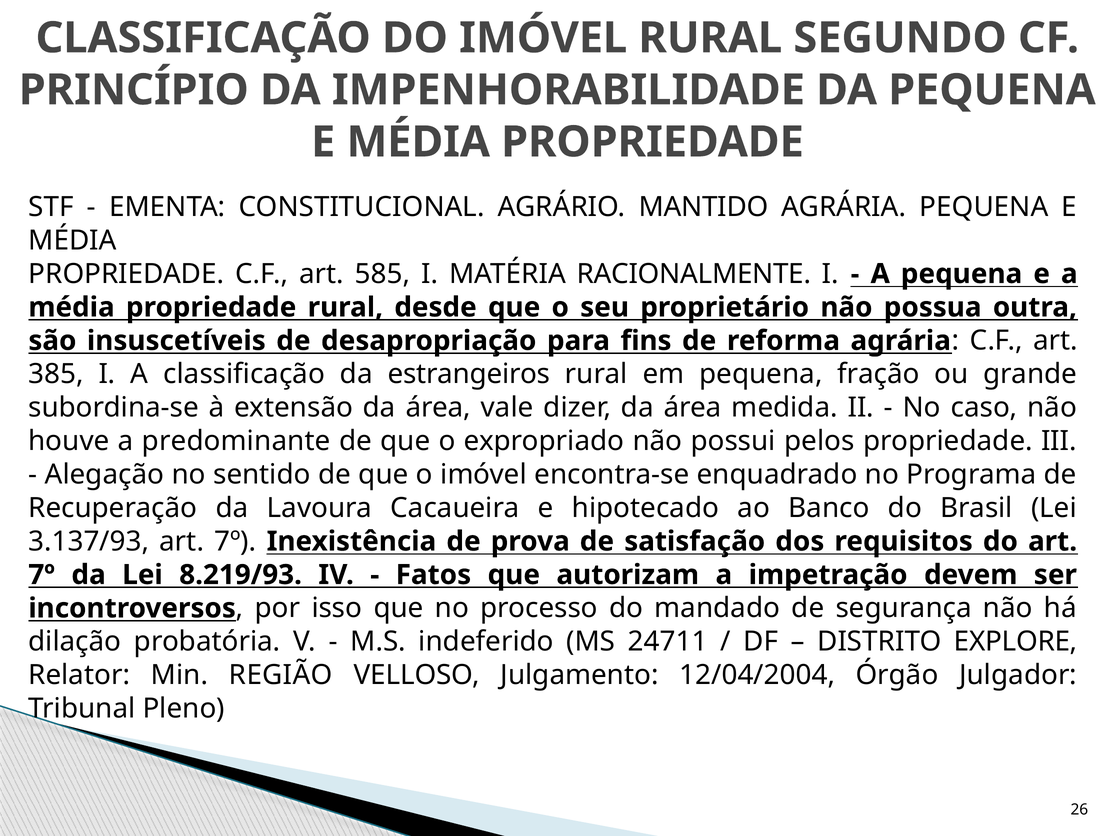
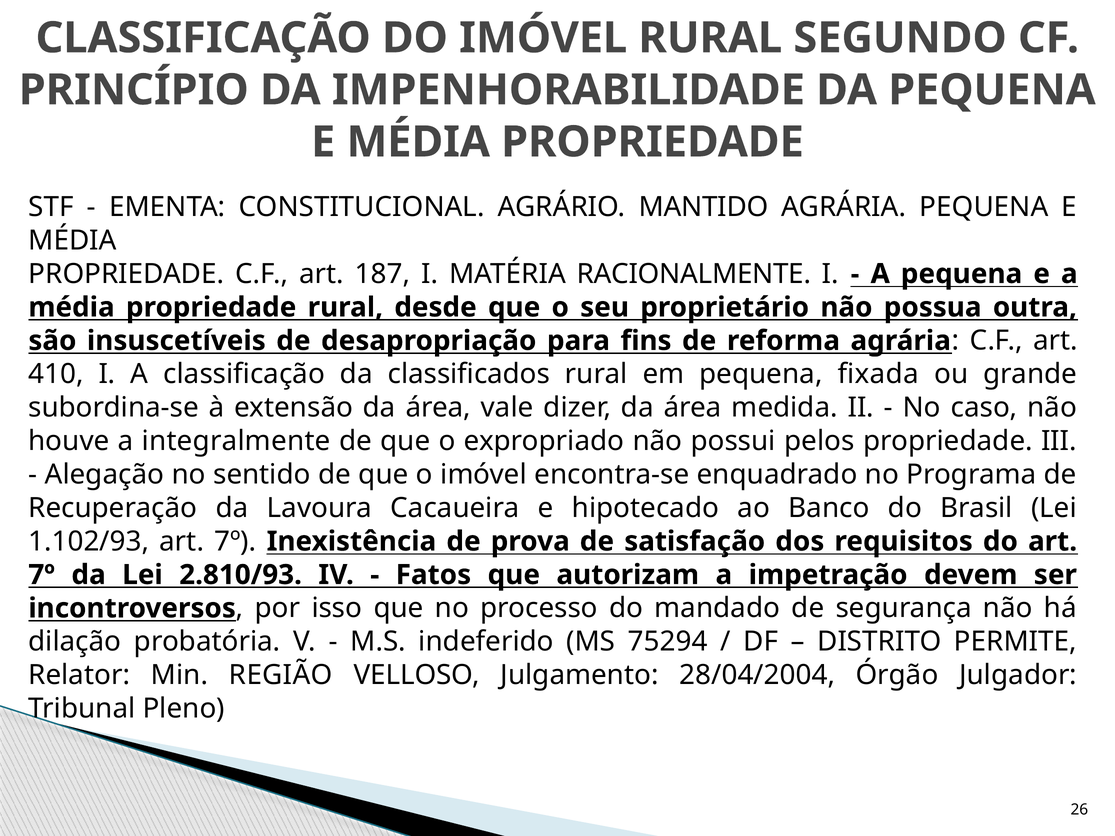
585: 585 -> 187 (383, 274)
385: 385 -> 410 (56, 374)
estrangeiros: estrangeiros -> classificados (469, 374)
fração: fração -> fixada (878, 374)
predominante: predominante -> integralmente (236, 441)
3.137/93: 3.137/93 -> 1.102/93 (89, 542)
8.219/93: 8.219/93 -> 2.810/93 (241, 575)
24711: 24711 -> 75294 (668, 642)
EXPLORE: EXPLORE -> PERMITE (1015, 642)
12/04/2004: 12/04/2004 -> 28/04/2004 (757, 675)
